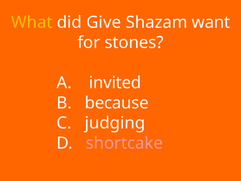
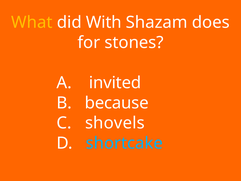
Give: Give -> With (104, 22)
want: want -> does (211, 22)
judging: judging -> shovels (115, 123)
shortcake colour: pink -> light blue (124, 143)
